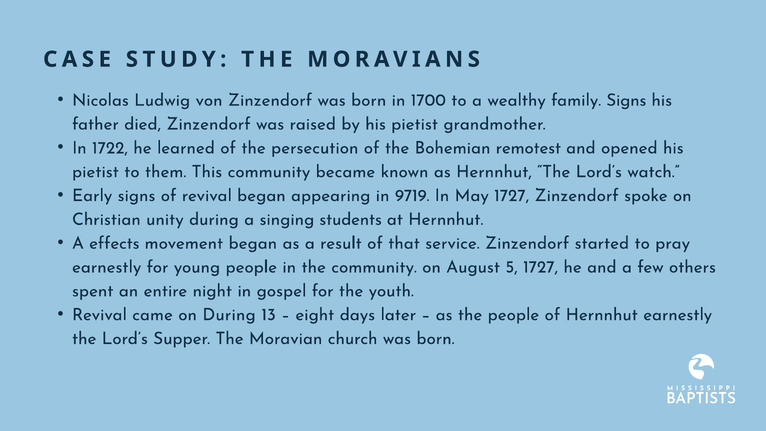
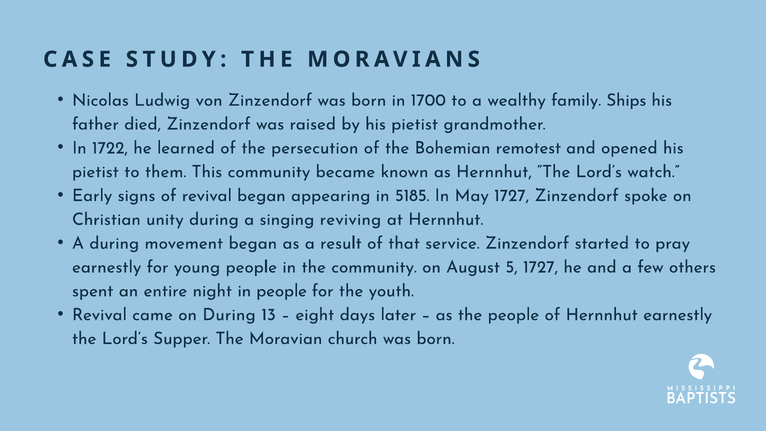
family Signs: Signs -> Ships (626, 100)
9719: 9719 -> 5185 (412, 195)
students: students -> reviving (350, 219)
A effects: effects -> during (114, 243)
in gospel: gospel -> people (282, 291)
